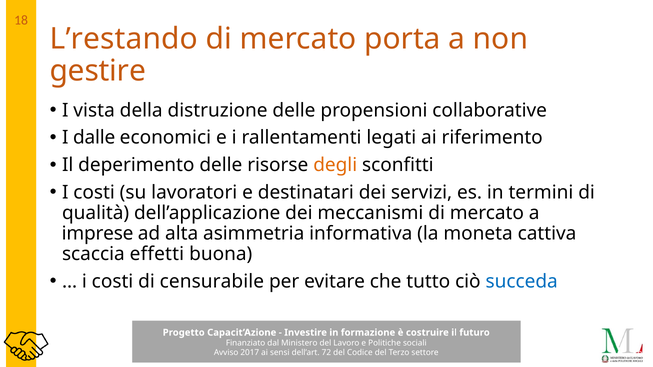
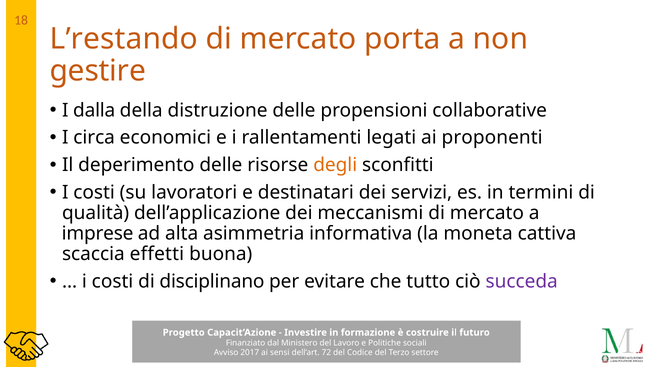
vista: vista -> dalla (94, 110)
dalle: dalle -> circa (94, 138)
riferimento: riferimento -> proponenti (492, 138)
censurabile: censurabile -> disciplinano (212, 282)
succeda colour: blue -> purple (522, 282)
